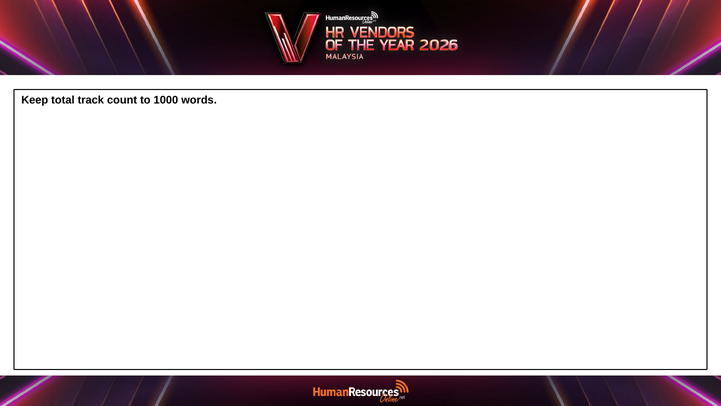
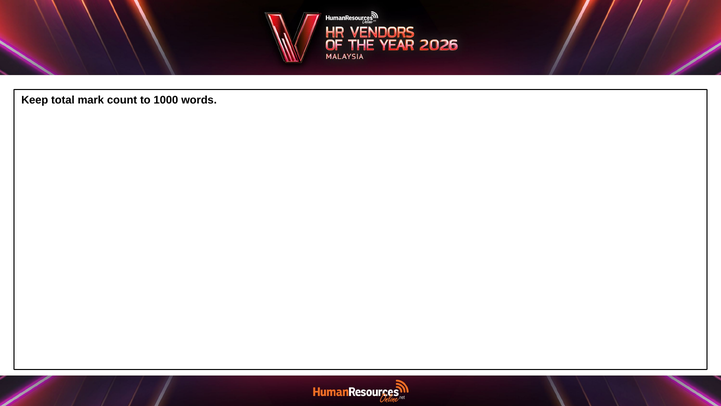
track: track -> mark (91, 100)
